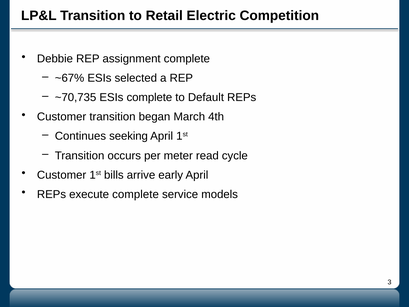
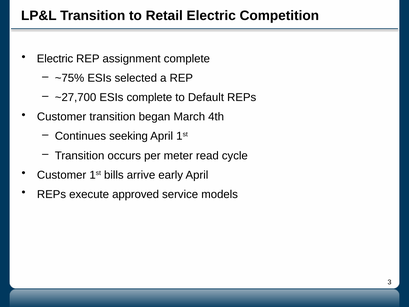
Debbie: Debbie -> Electric (55, 59)
~67%: ~67% -> ~75% (70, 78)
~70,735: ~70,735 -> ~27,700 (76, 97)
execute complete: complete -> approved (136, 194)
